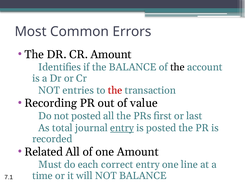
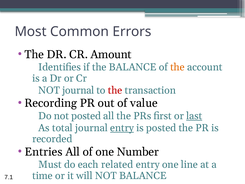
the colour: black -> orange (177, 67)
NOT entries: entries -> journal (78, 90)
last underline: none -> present (194, 116)
Related: Related -> Entries (44, 152)
one Amount: Amount -> Number (138, 152)
correct: correct -> related (117, 164)
